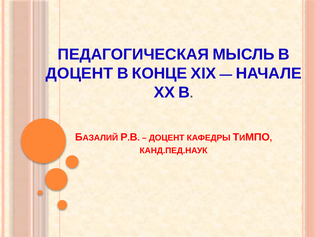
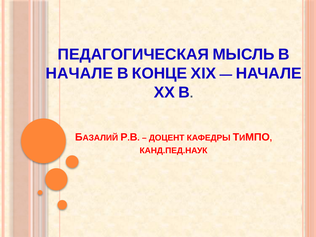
ДОЦЕНТ: ДОЦЕНТ -> НАЧАЛЕ (79, 73)
